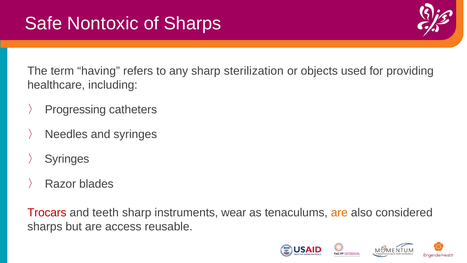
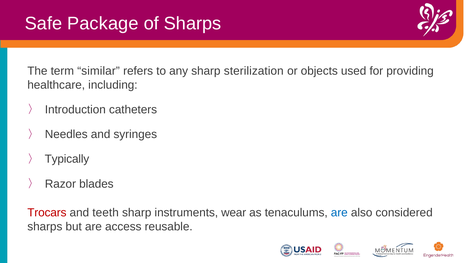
Nontoxic: Nontoxic -> Package (103, 24)
having: having -> similar (99, 71)
Progressing: Progressing -> Introduction (75, 109)
Syringes: Syringes -> Typically (67, 159)
are colour: orange -> blue (339, 212)
